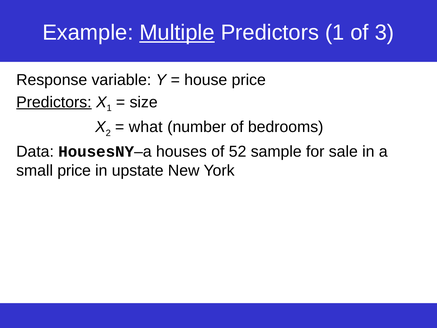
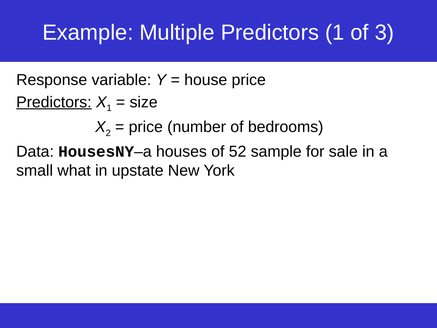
Multiple underline: present -> none (177, 32)
what: what -> price (146, 127)
small price: price -> what (74, 170)
